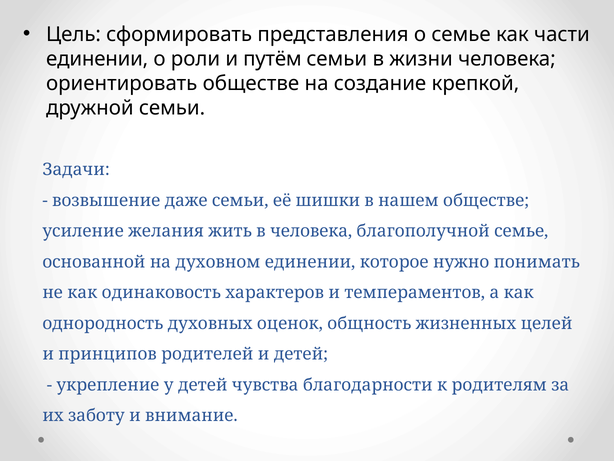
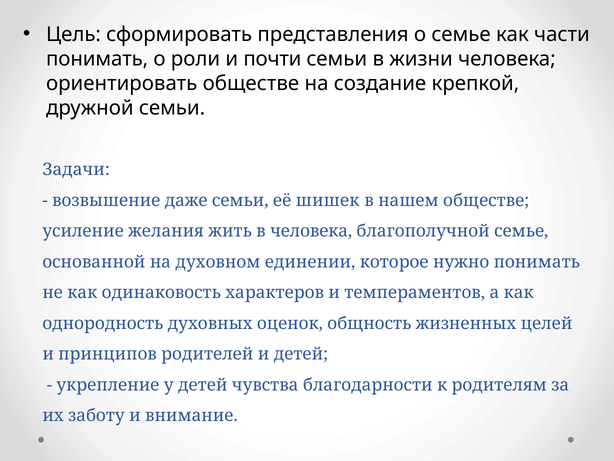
единении: единении -> понимать (97, 59)
путём: путём -> почти (272, 59)
шишки: шишки -> шишек (328, 200)
